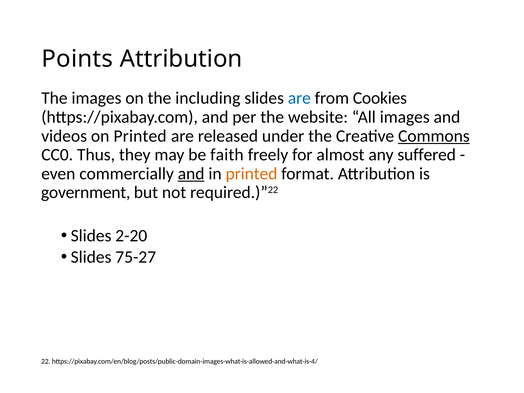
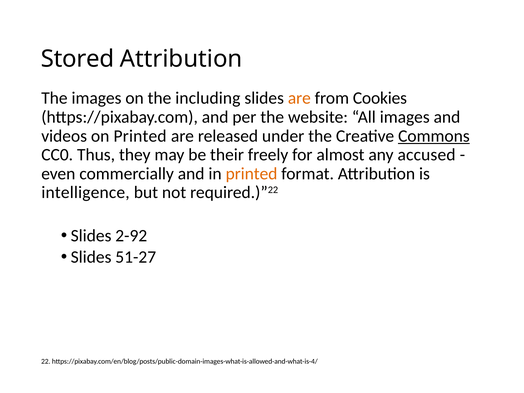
Points: Points -> Stored (78, 59)
are colour: blue -> orange (299, 98)
faith: faith -> their (227, 155)
suffered: suffered -> accused (427, 155)
and underline: present -> none (191, 174)
government: government -> intelligence (86, 192)
2-20: 2-20 -> 2-92 (131, 236)
75-27: 75-27 -> 51-27 (136, 257)
